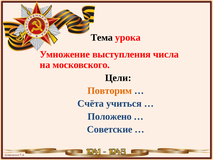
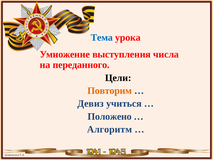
Тема colour: black -> blue (102, 38)
московского: московского -> переданного (81, 65)
Счёта: Счёта -> Девиз (91, 103)
Советские: Советские -> Алгоритм (110, 129)
